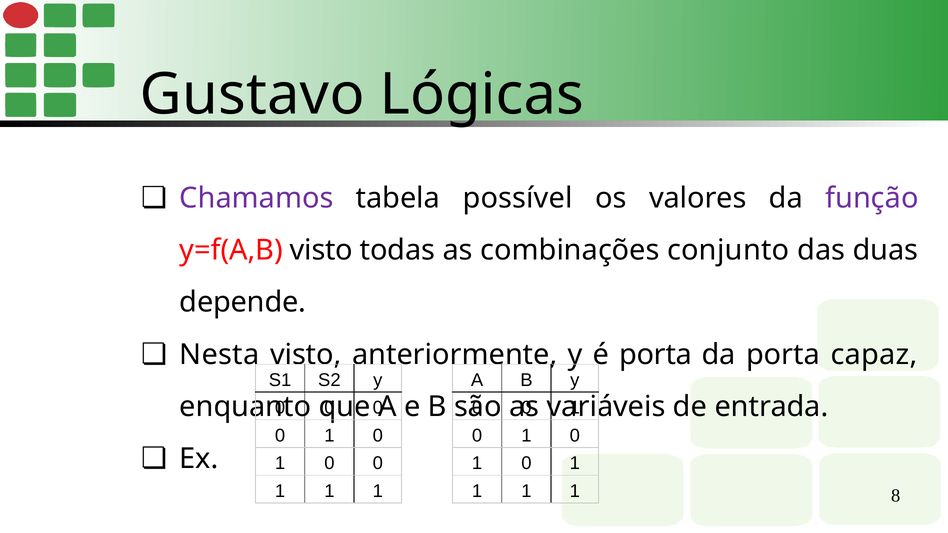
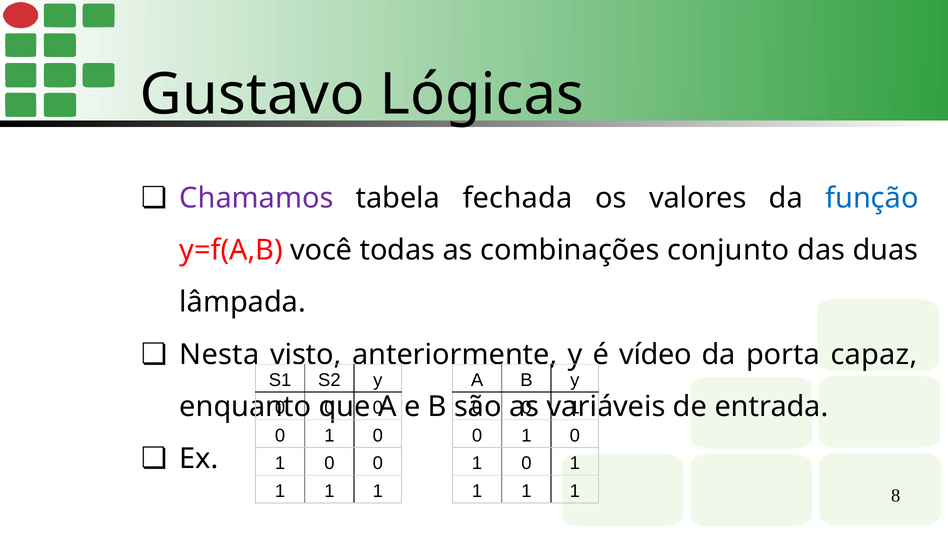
possível: possível -> fechada (518, 198)
função colour: purple -> blue (872, 198)
y=f(A,B visto: visto -> você (321, 250)
depende: depende -> lâmpada (243, 303)
é porta: porta -> vídeo (656, 355)
